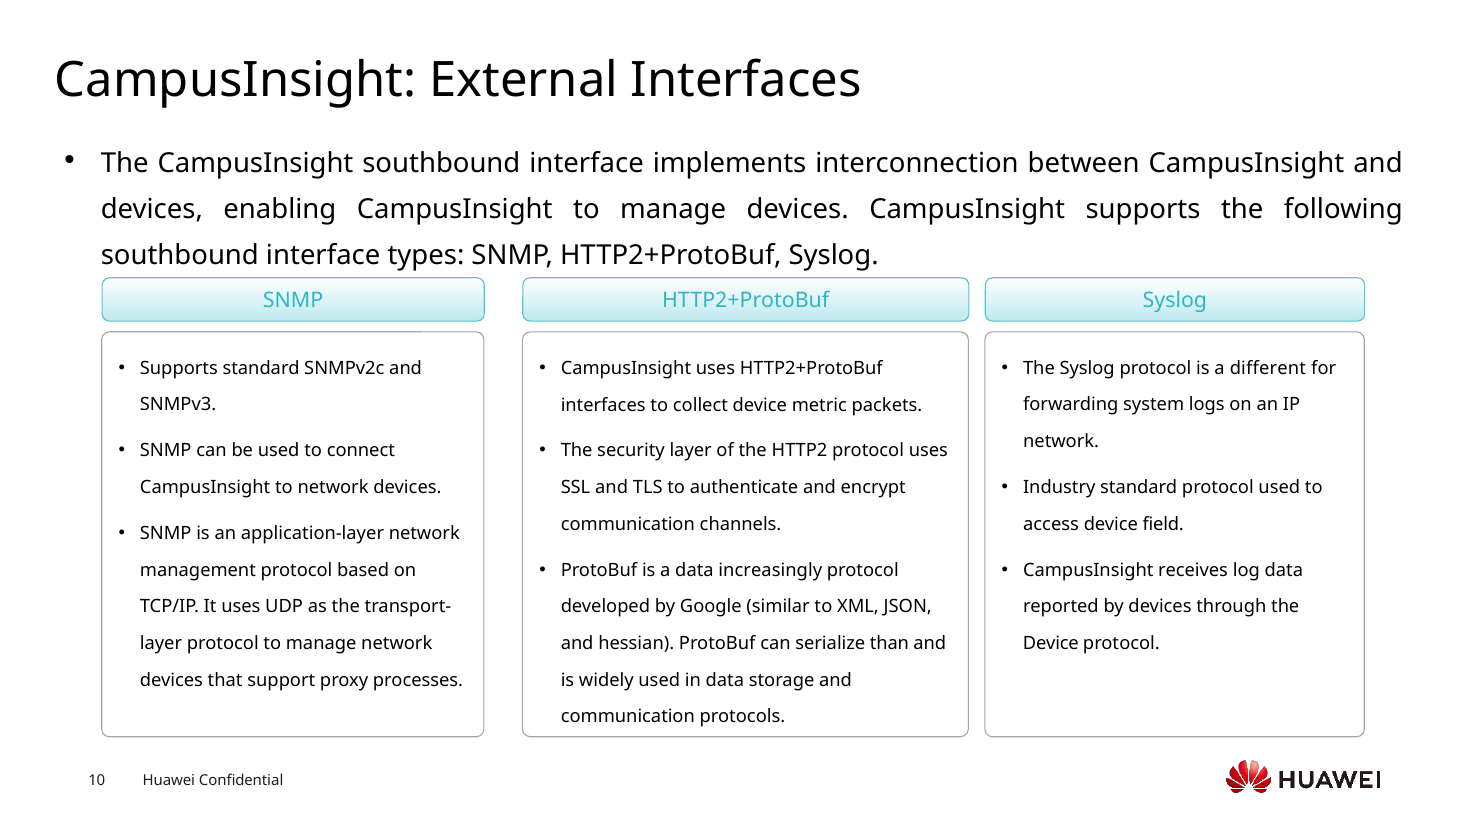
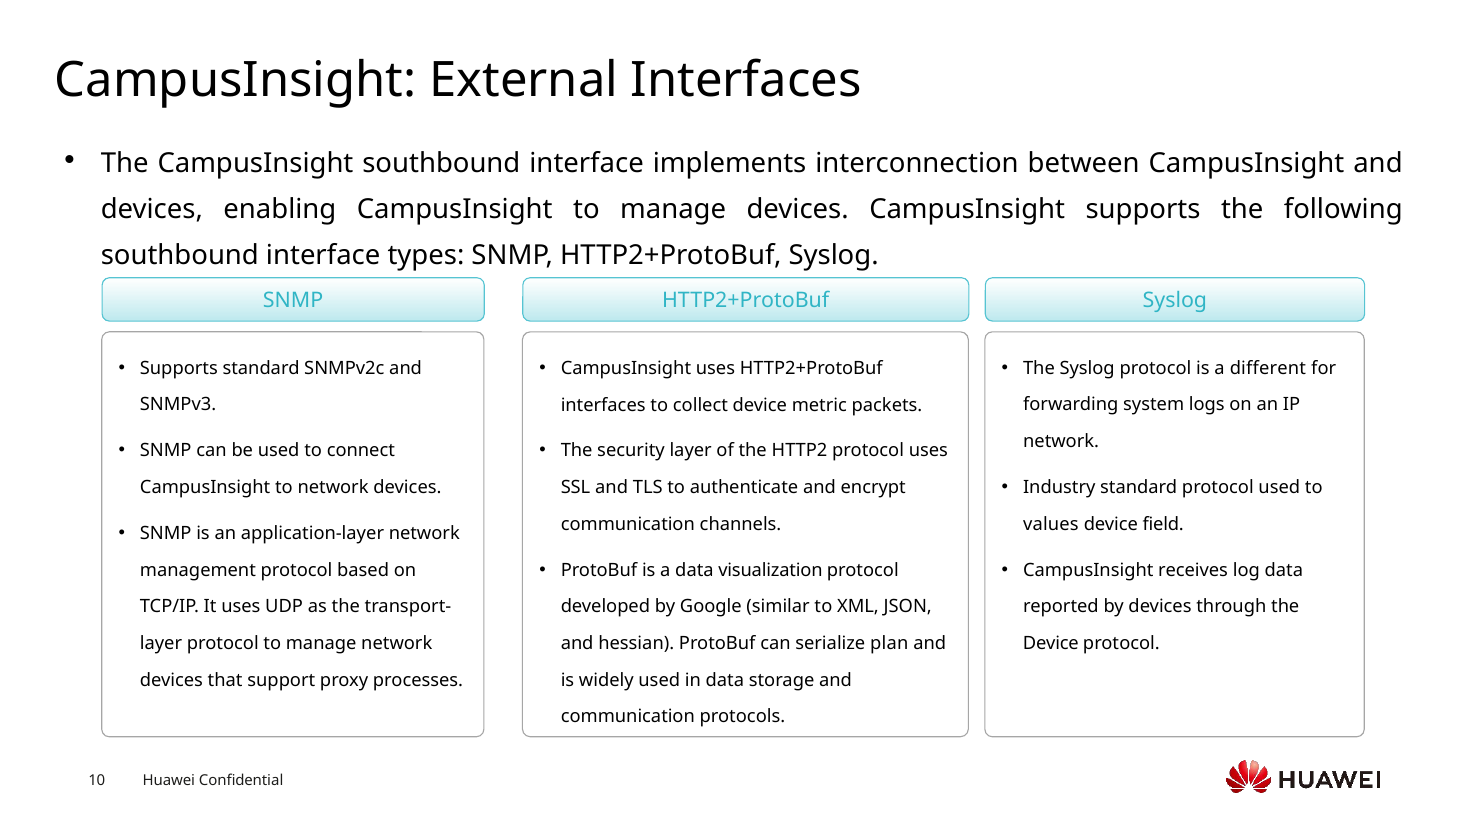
access: access -> values (1051, 524)
increasingly: increasingly -> visualization (770, 570)
than: than -> plan (889, 644)
